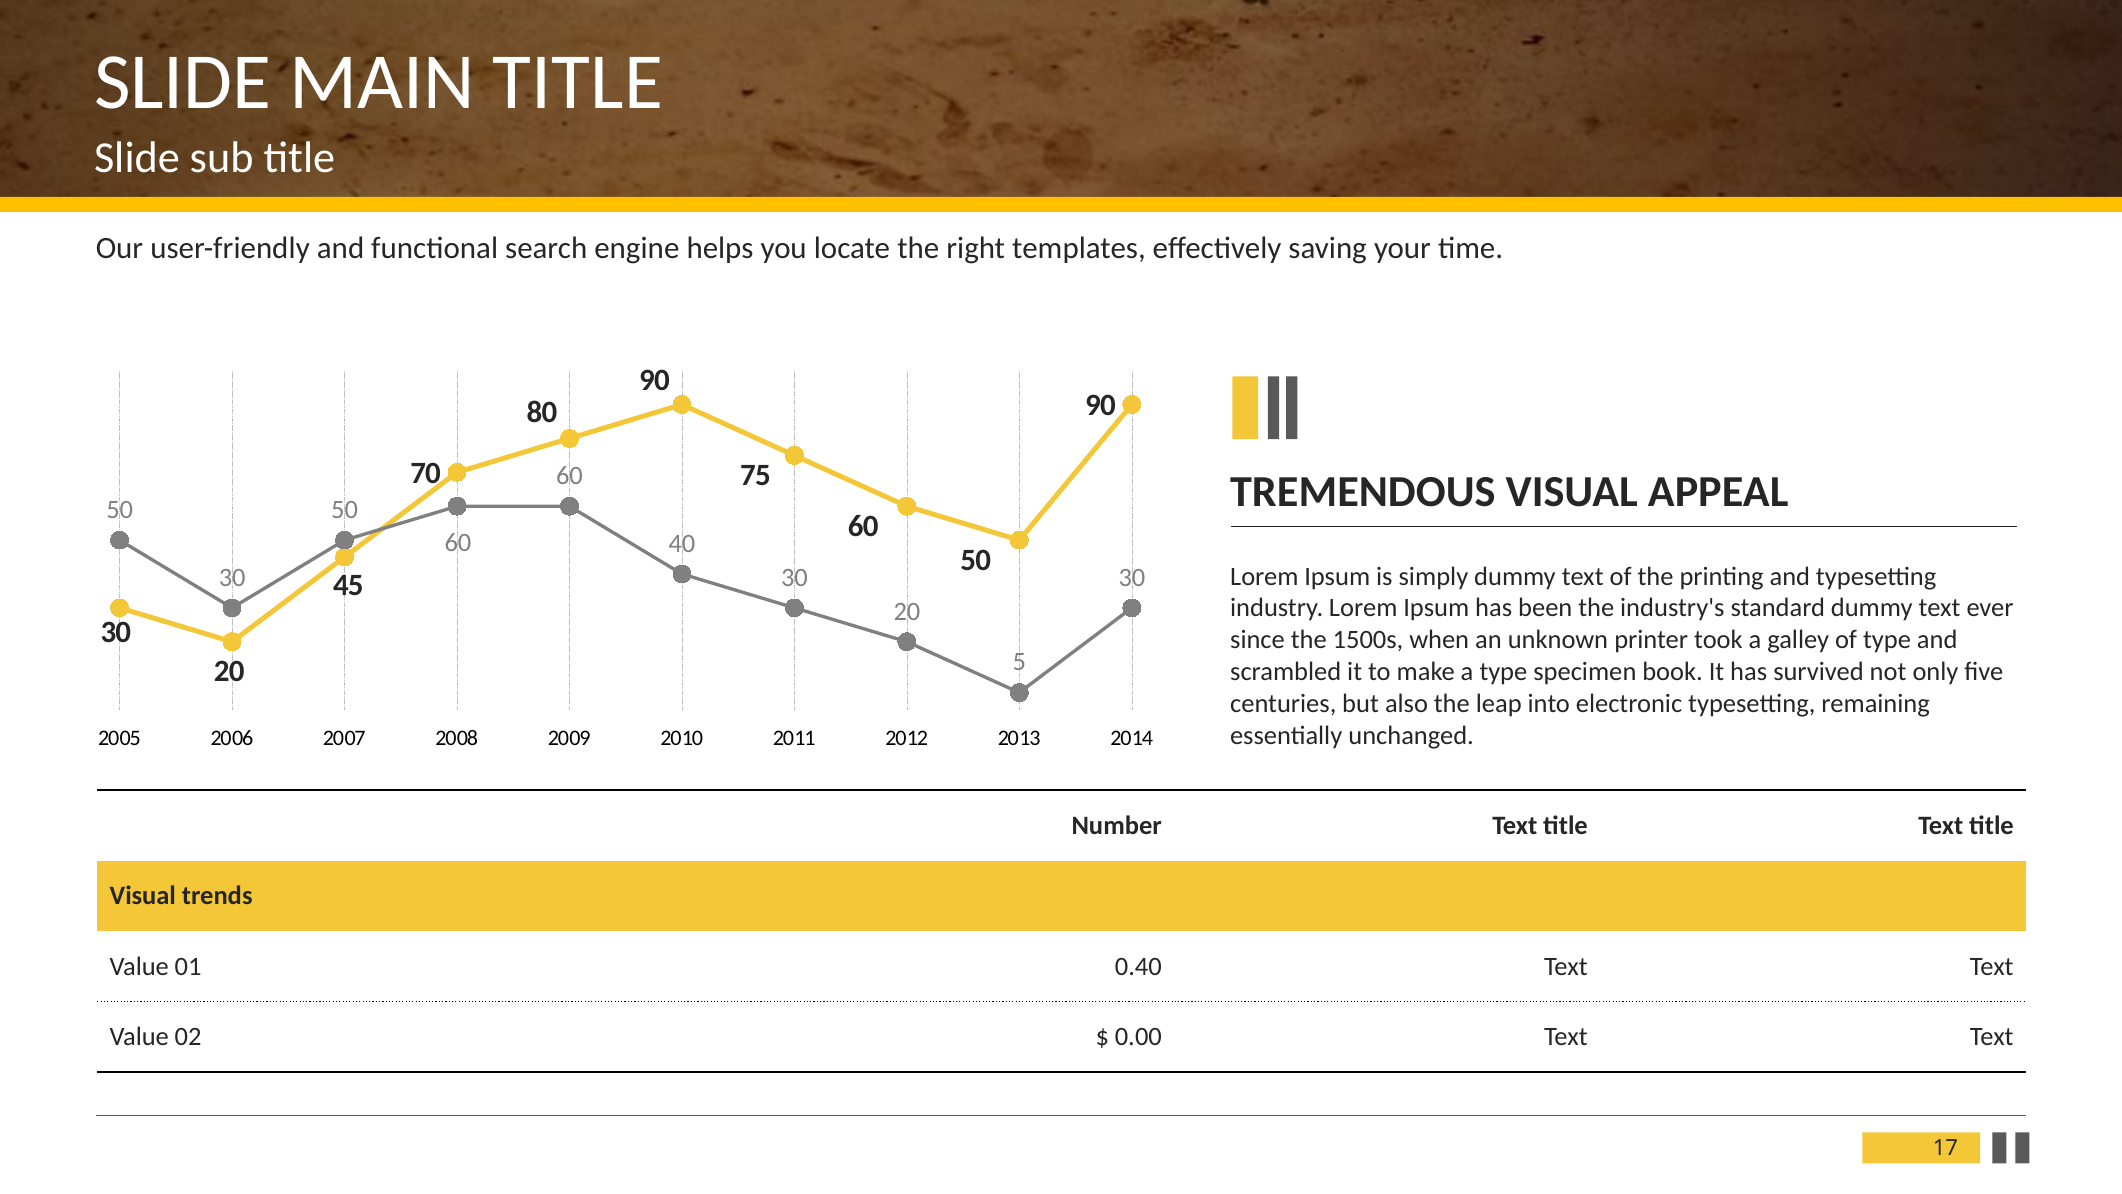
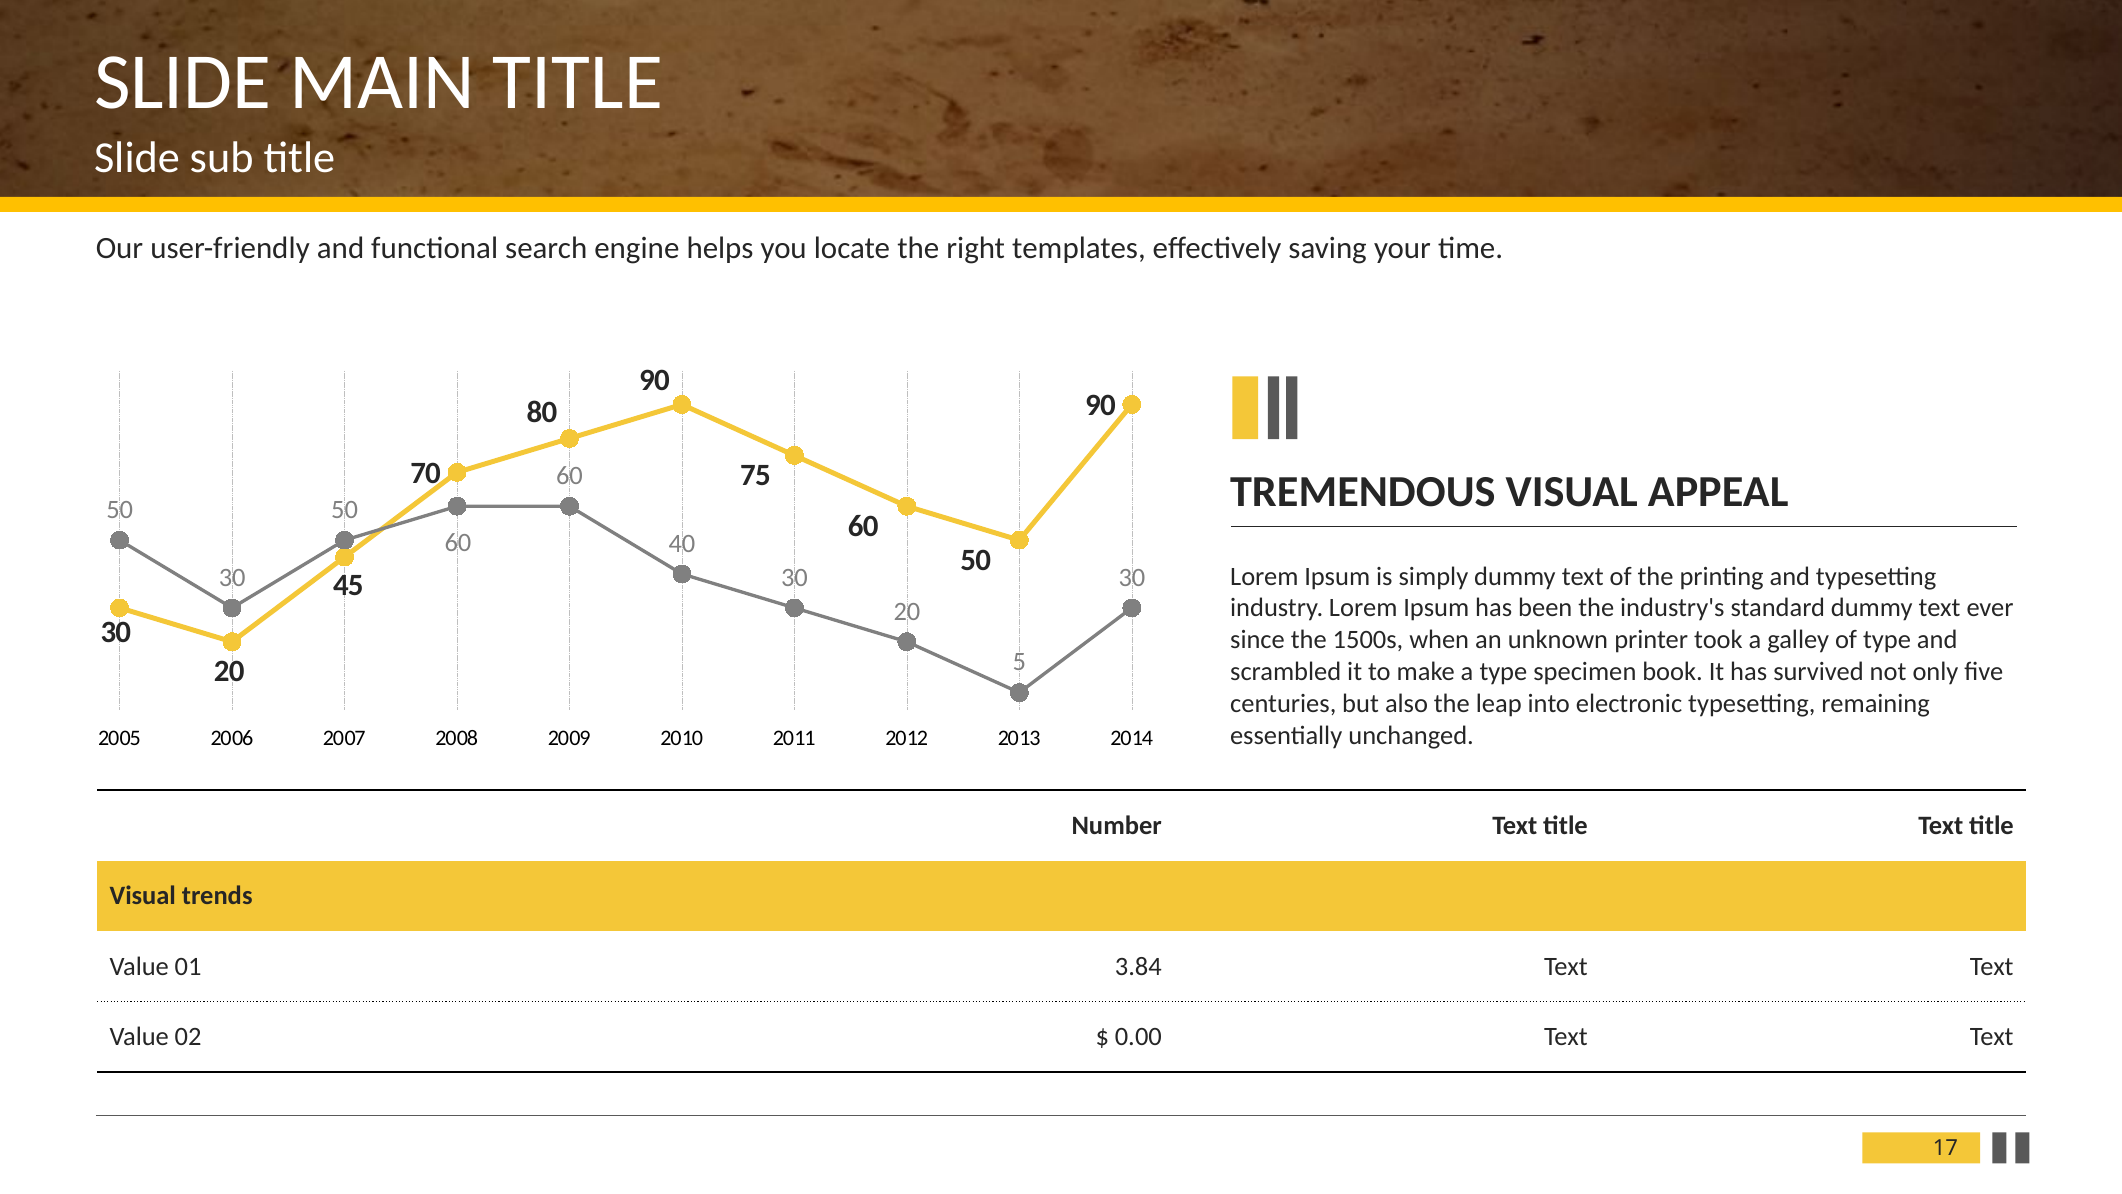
0.40: 0.40 -> 3.84 (1138, 966)
